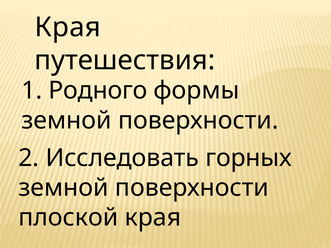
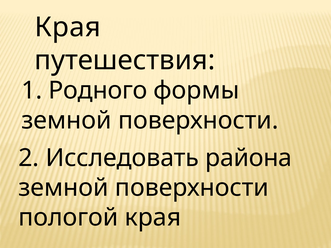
горных: горных -> района (249, 158)
плоской: плоской -> пологой (68, 218)
